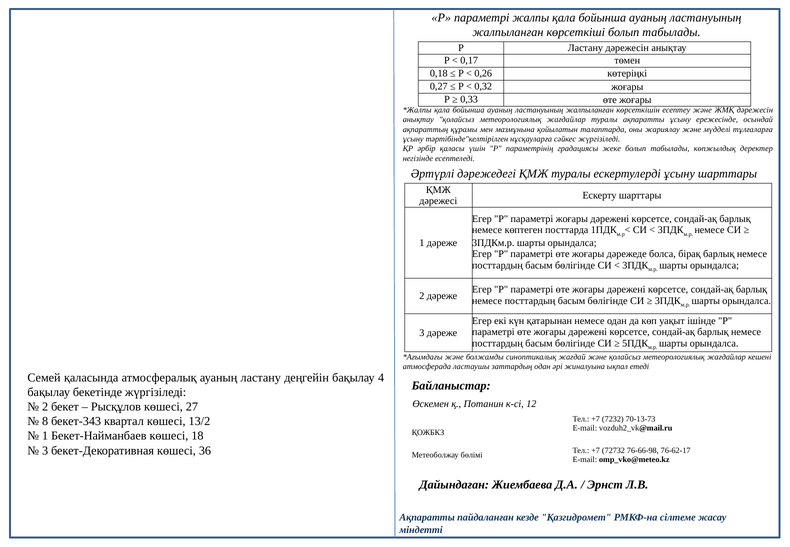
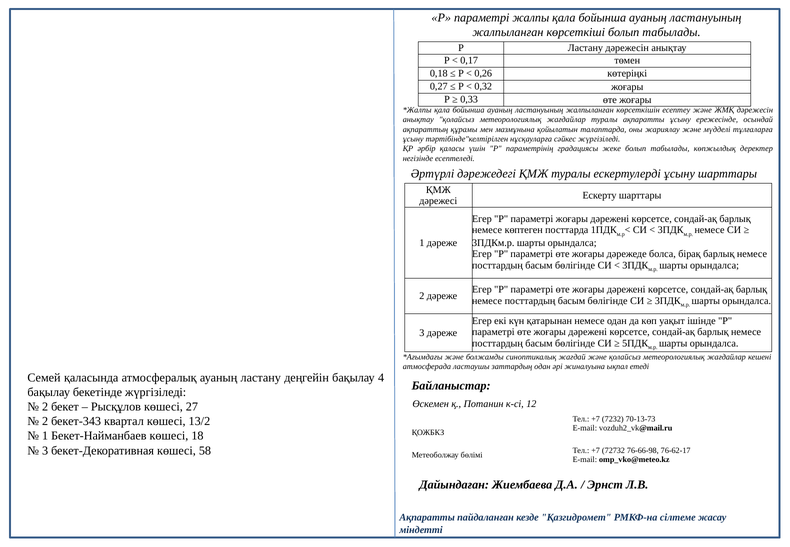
8: 8 -> 2 (45, 421)
36: 36 -> 58 (205, 450)
